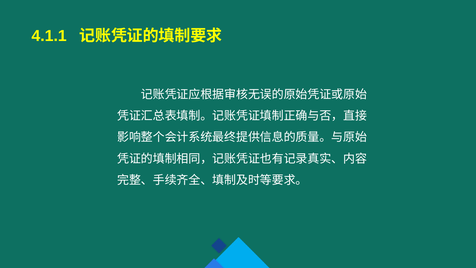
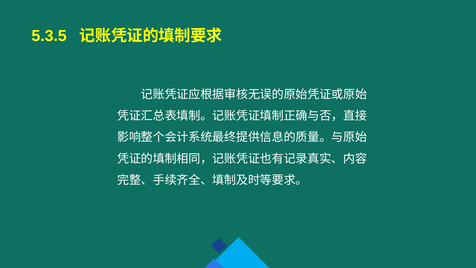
4.1.1: 4.1.1 -> 5.3.5 (49, 36)
